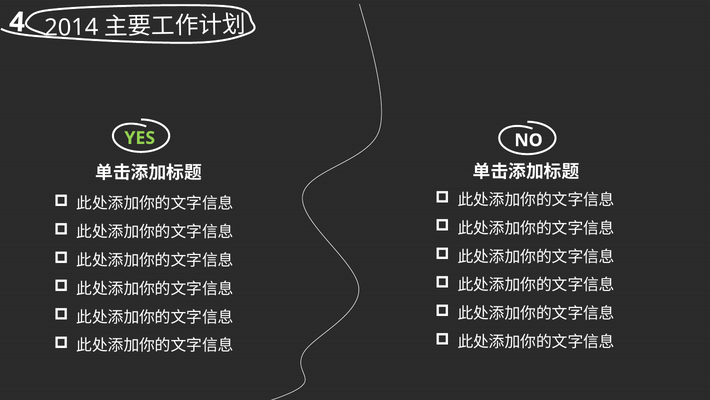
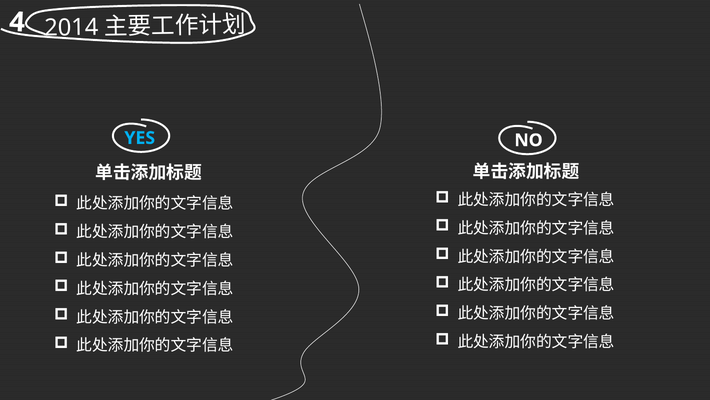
YES colour: light green -> light blue (140, 138)
